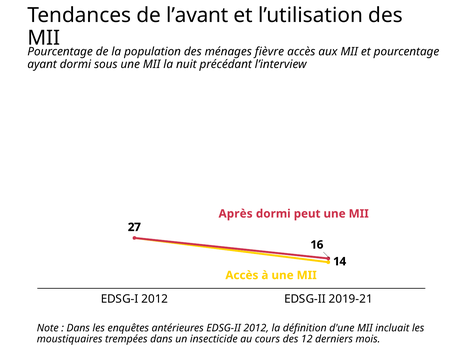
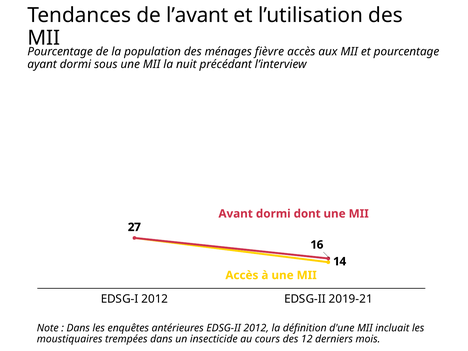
Après: Après -> Avant (236, 214)
peut: peut -> dont (307, 214)
